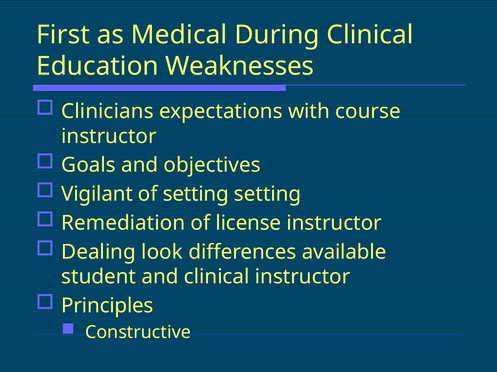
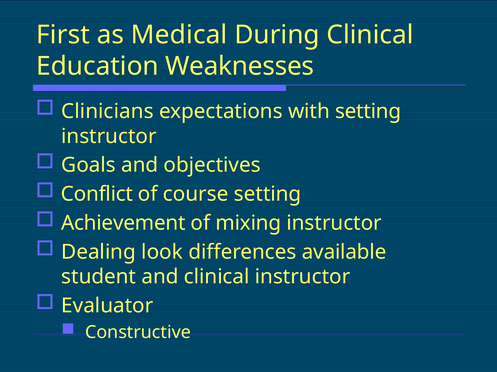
with course: course -> setting (368, 112)
Vigilant: Vigilant -> Conflict (97, 194)
of setting: setting -> course (196, 194)
Remediation: Remediation -> Achievement (123, 223)
license: license -> mixing (248, 223)
Principles: Principles -> Evaluator (107, 306)
